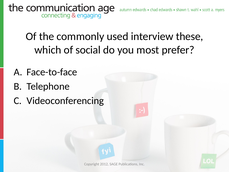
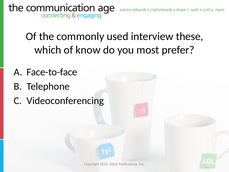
social: social -> know (88, 50)
